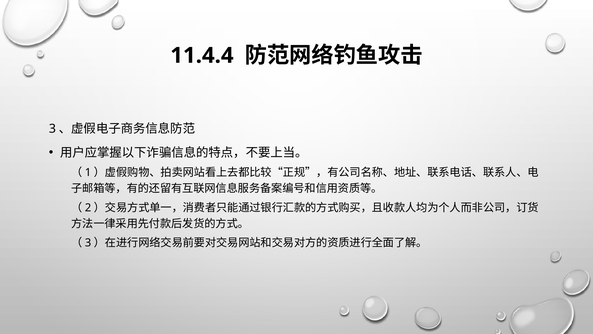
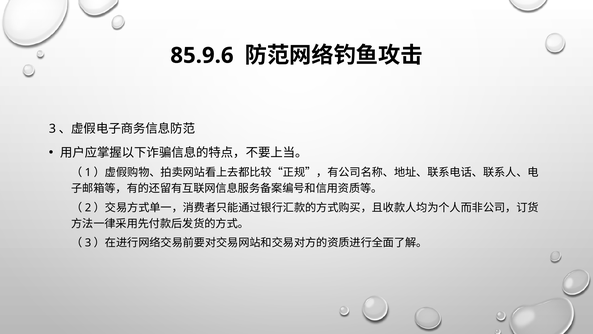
11.4.4: 11.4.4 -> 85.9.6 (202, 55)
